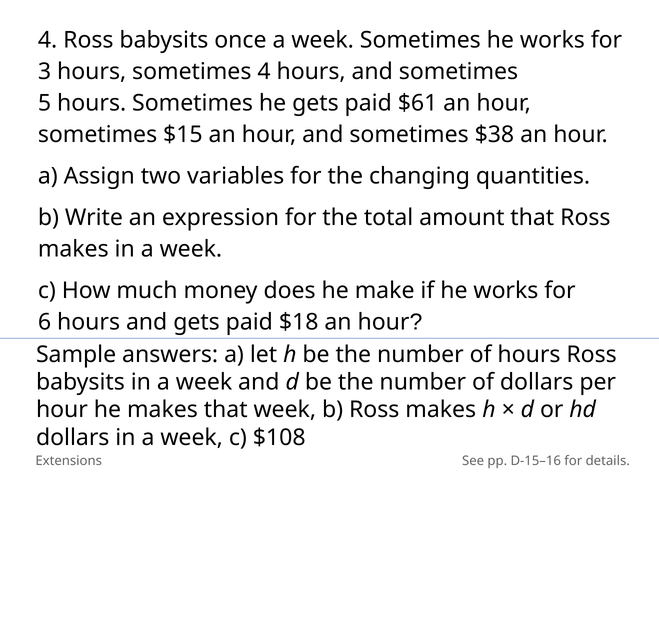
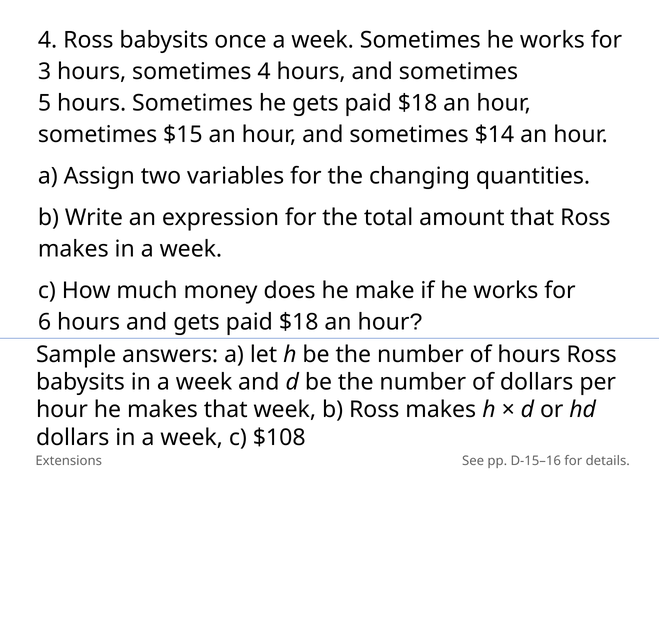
he gets paid $61: $61 -> $18 (418, 103)
$38: $38 -> $14 (494, 135)
